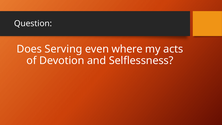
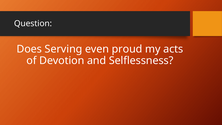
where: where -> proud (127, 49)
